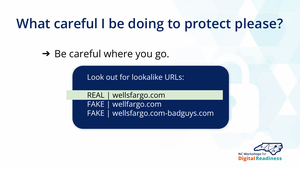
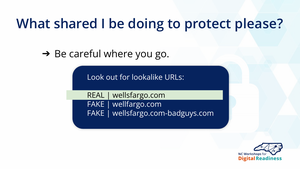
What careful: careful -> shared (76, 24)
